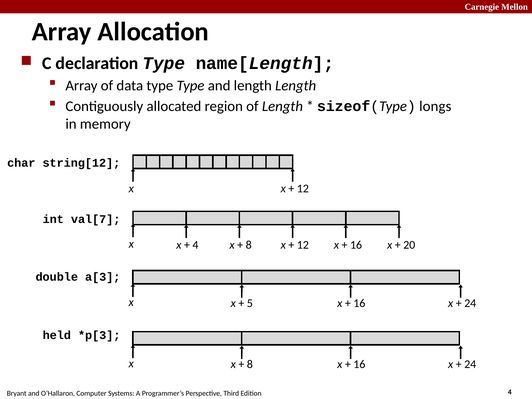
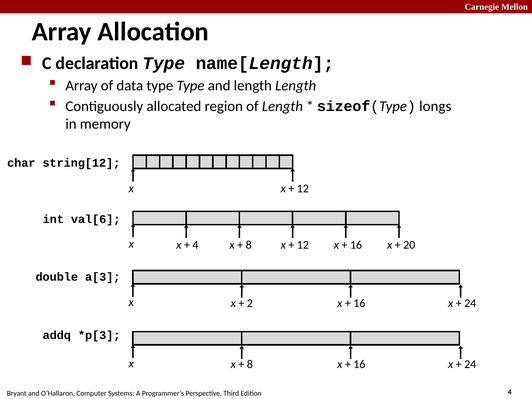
val[7: val[7 -> val[6 (96, 219)
5: 5 -> 2 (250, 303)
held: held -> addq (57, 335)
